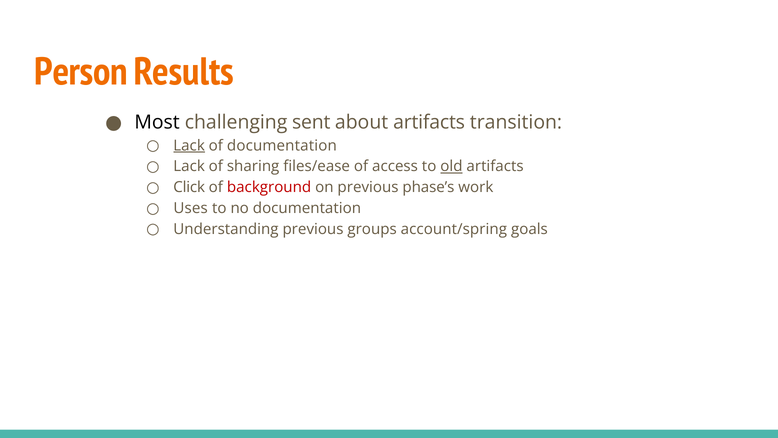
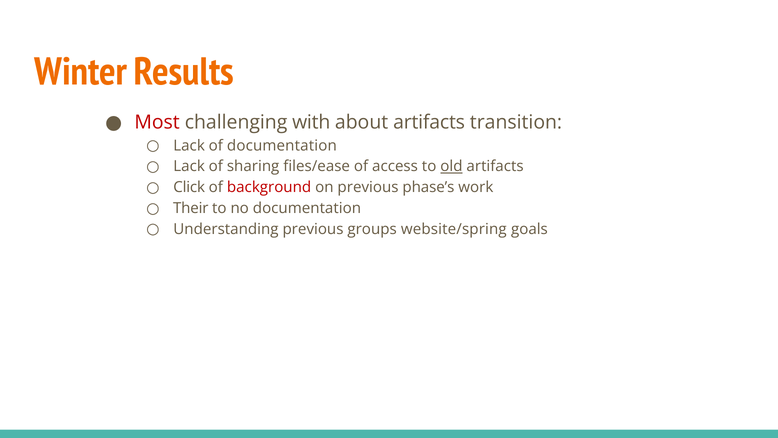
Person: Person -> Winter (81, 72)
Most colour: black -> red (157, 122)
sent: sent -> with (311, 122)
Lack underline: present -> none (189, 145)
Uses: Uses -> Their (191, 208)
account/spring: account/spring -> website/spring (454, 229)
